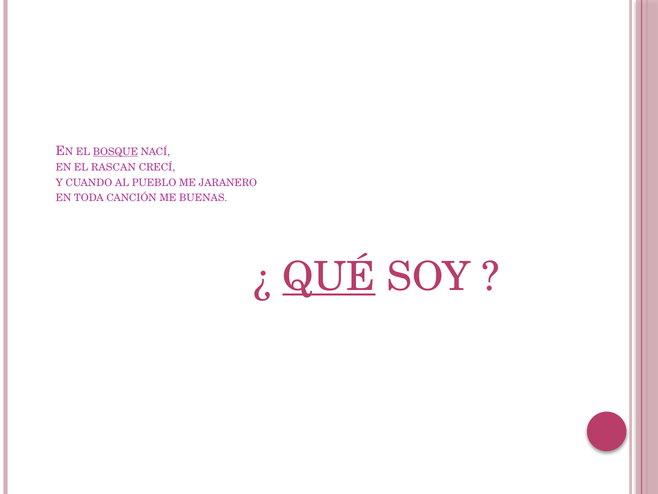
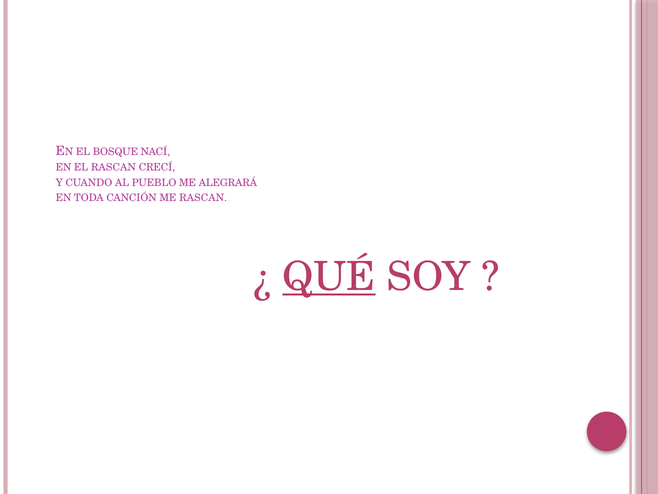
BOSQUE underline: present -> none (115, 152)
JARANERO: JARANERO -> ALEGRARÁ (228, 182)
ME BUENAS: BUENAS -> RASCAN (203, 198)
